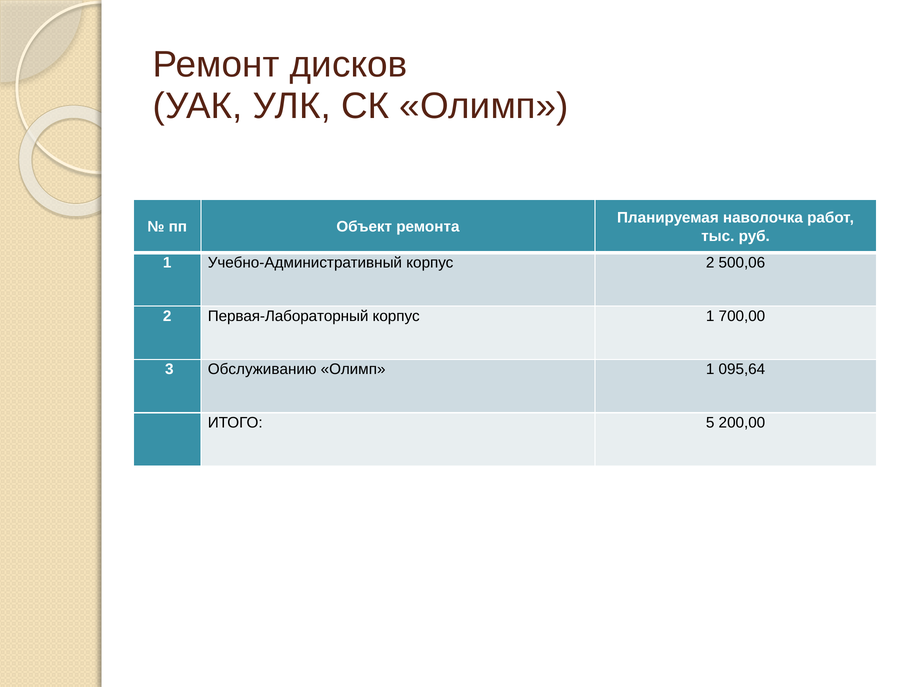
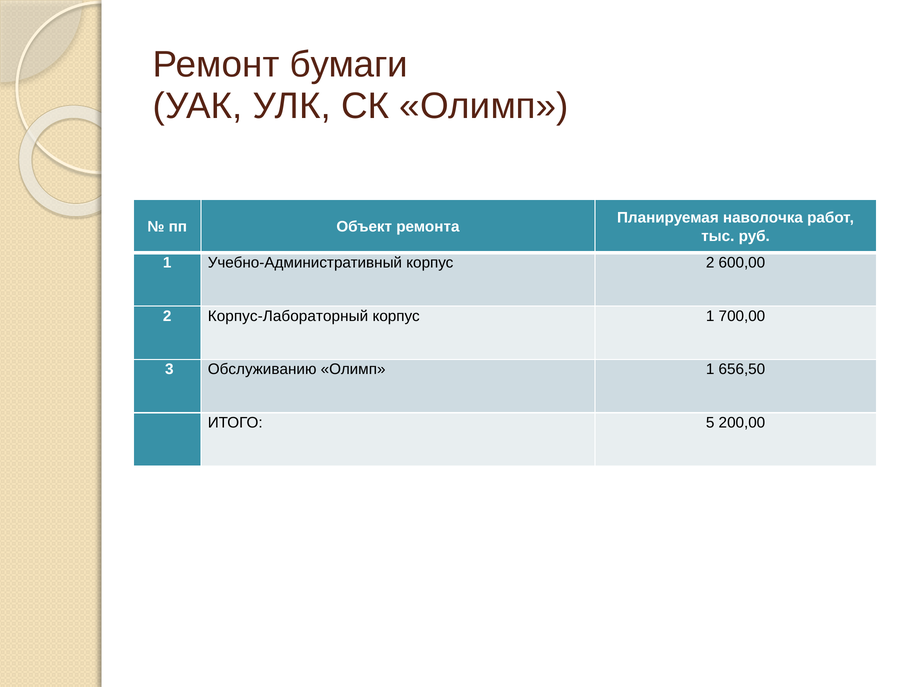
дисков: дисков -> бумаги (349, 65)
500,06: 500,06 -> 600,00 (742, 263)
Первая-Лабораторный: Первая-Лабораторный -> Корпус-Лабораторный (288, 316)
095,64: 095,64 -> 656,50 (742, 369)
